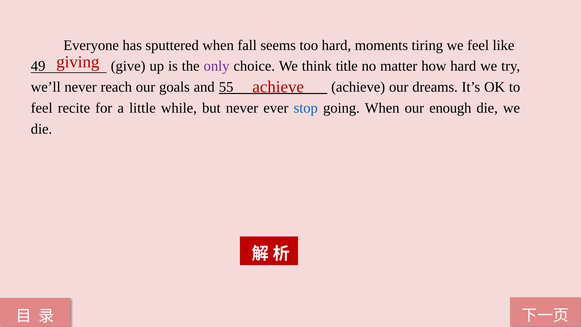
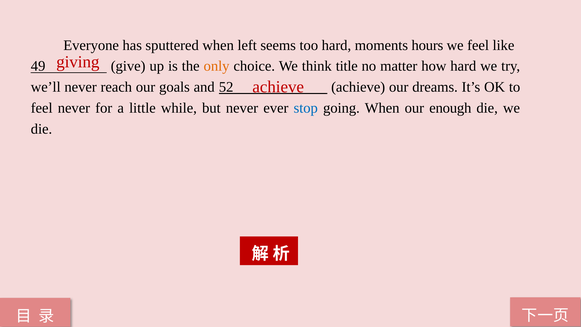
fall: fall -> left (247, 45)
tiring: tiring -> hours (427, 45)
only colour: purple -> orange (217, 66)
55: 55 -> 52 (226, 87)
feel recite: recite -> never (74, 108)
